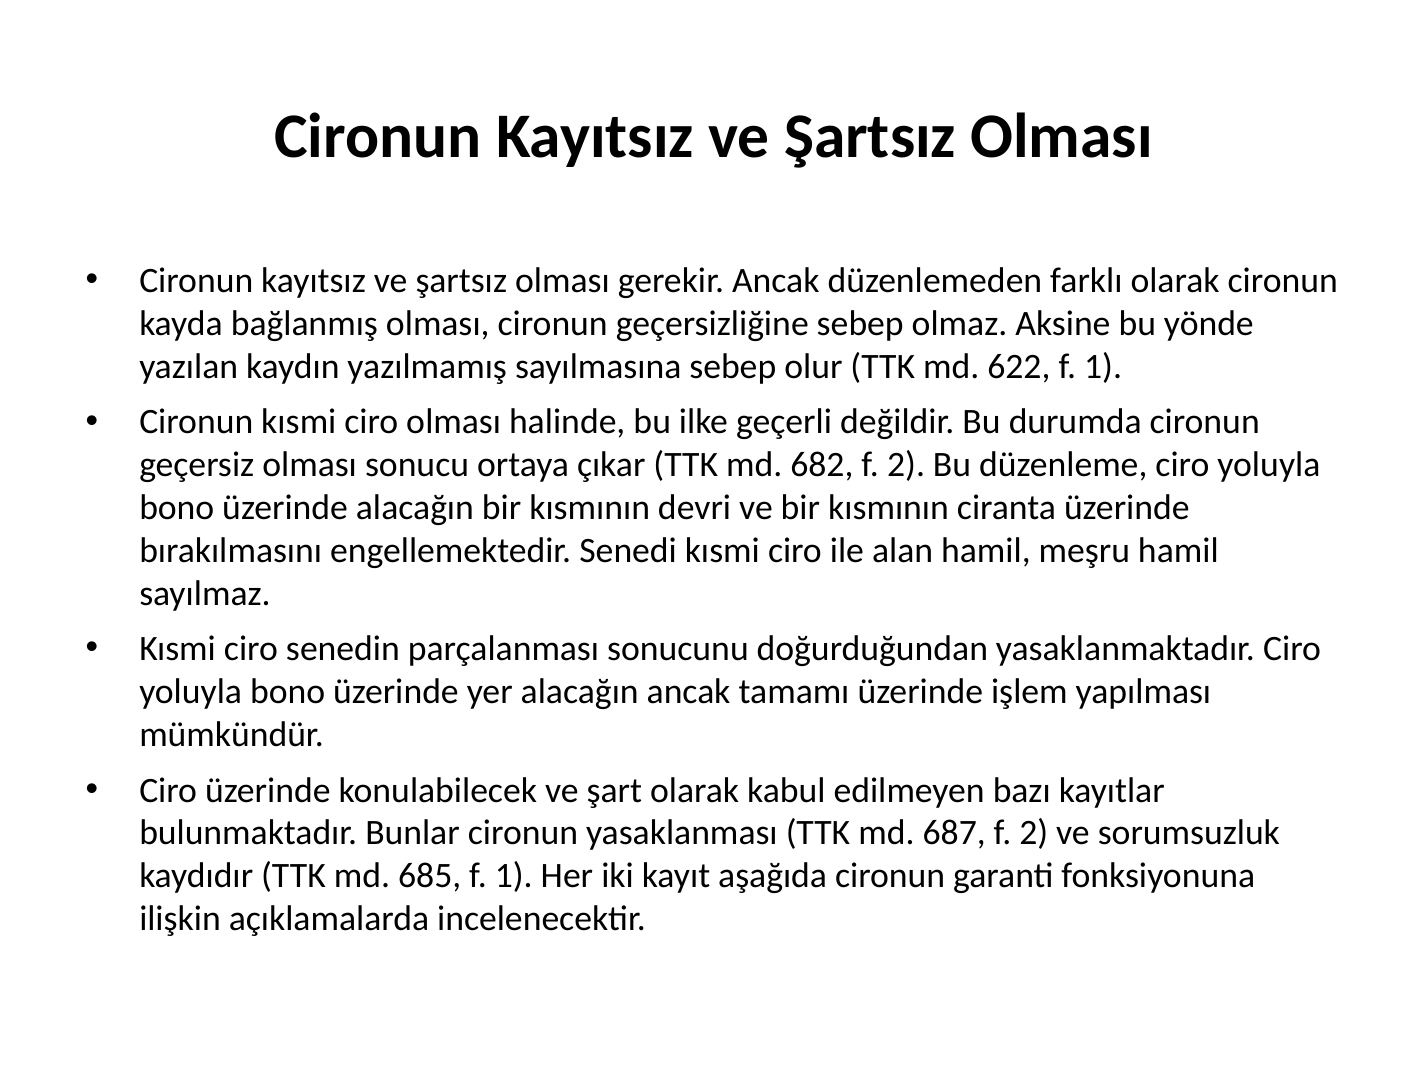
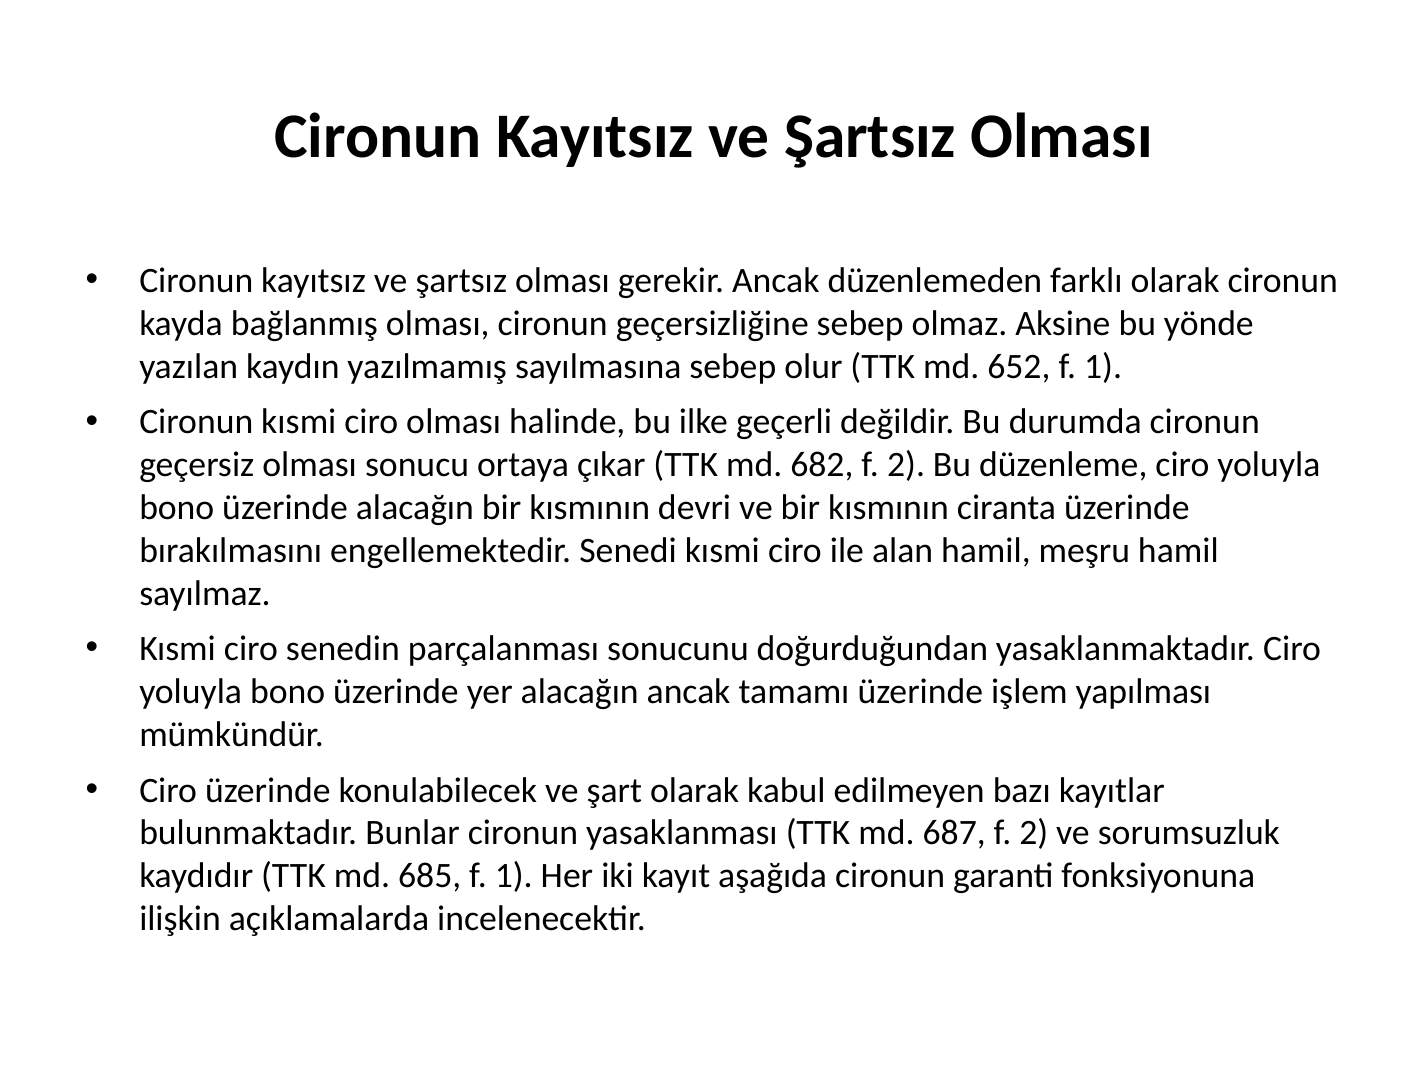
622: 622 -> 652 (1019, 367)
